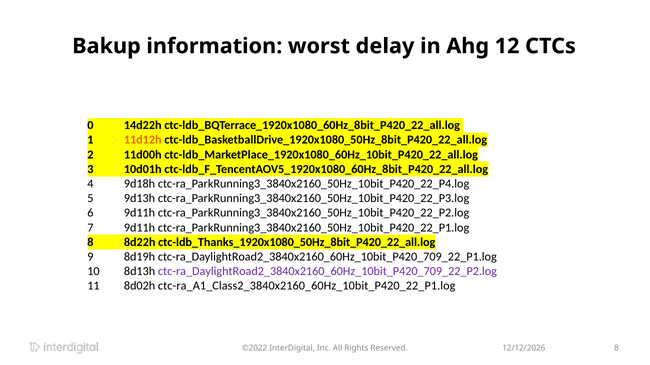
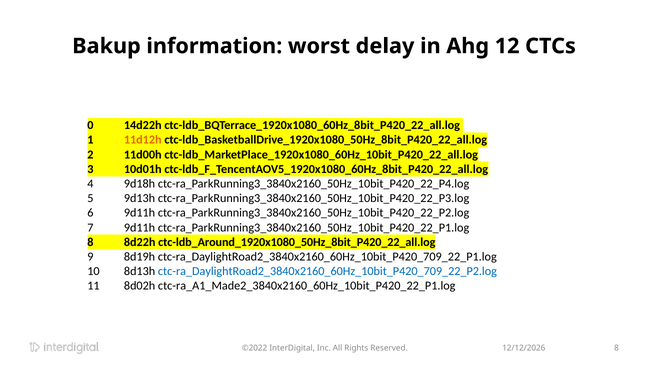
ctc-ldb_Thanks_1920x1080_50Hz_8bit_P420_22_all.log: ctc-ldb_Thanks_1920x1080_50Hz_8bit_P420_22_all.log -> ctc-ldb_Around_1920x1080_50Hz_8bit_P420_22_all.log (297, 243)
ctc-ra_DaylightRoad2_3840x2160_60Hz_10bit_P420_709_22_P2.log colour: purple -> blue (327, 272)
ctc-ra_A1_Class2_3840x2160_60Hz_10bit_P420_22_P1.log: ctc-ra_A1_Class2_3840x2160_60Hz_10bit_P420_22_P1.log -> ctc-ra_A1_Made2_3840x2160_60Hz_10bit_P420_22_P1.log (307, 286)
